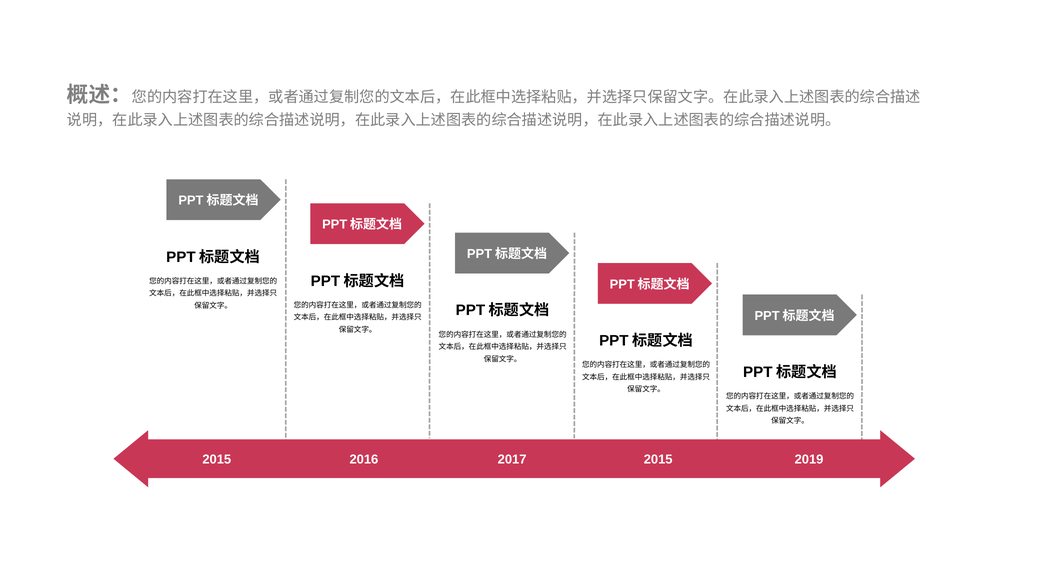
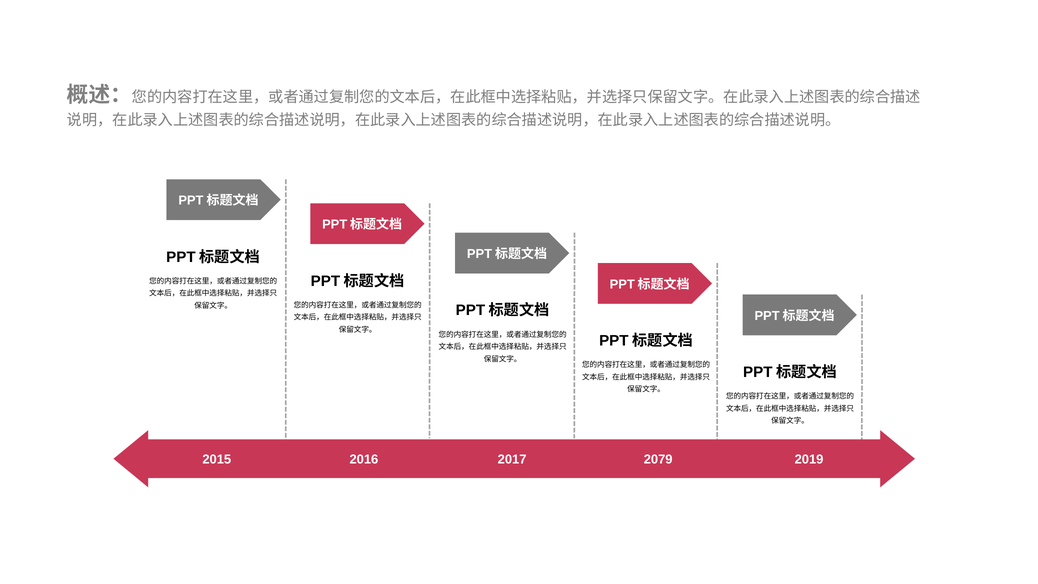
2015: 2015 -> 2079 (658, 460)
